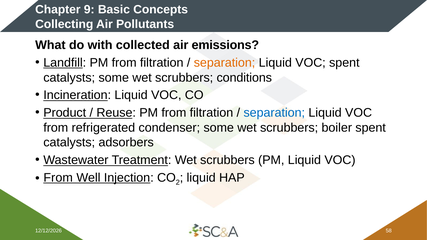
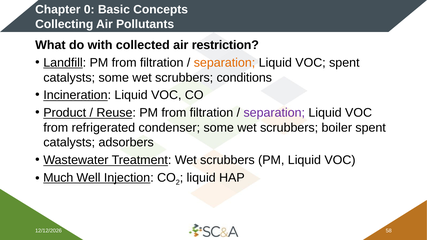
9: 9 -> 0 (89, 10)
emissions: emissions -> restriction (225, 45)
separation colour: blue -> purple (274, 113)
From: From -> Much (58, 178)
